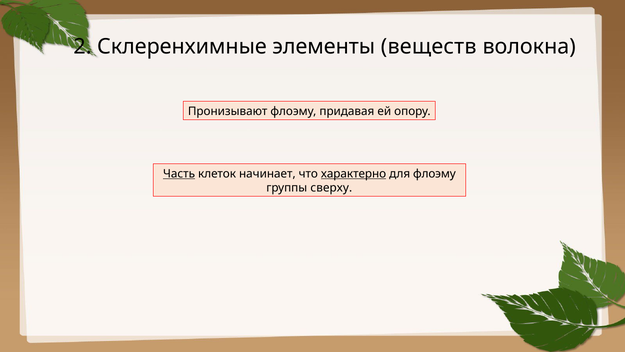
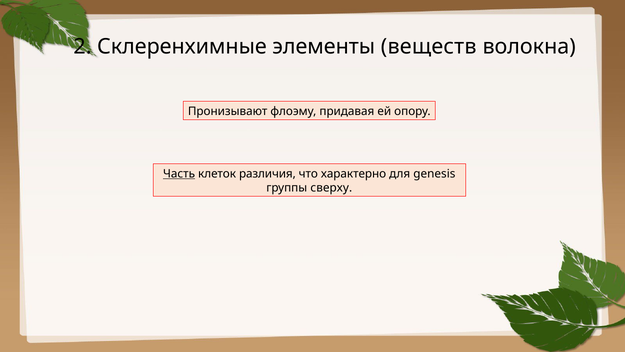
начинает: начинает -> различия (267, 174)
характерно underline: present -> none (354, 174)
для флоэму: флоэму -> genesis (434, 174)
